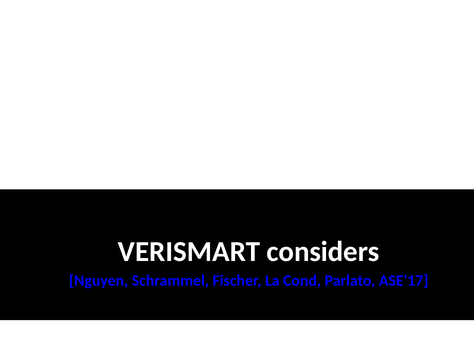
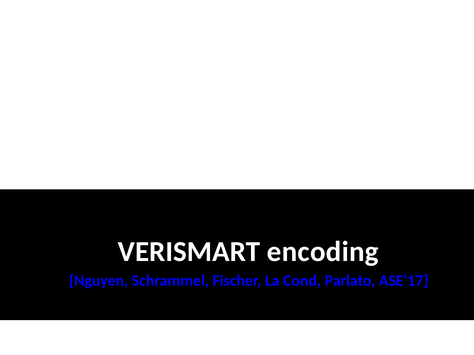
considers: considers -> encoding (323, 252)
